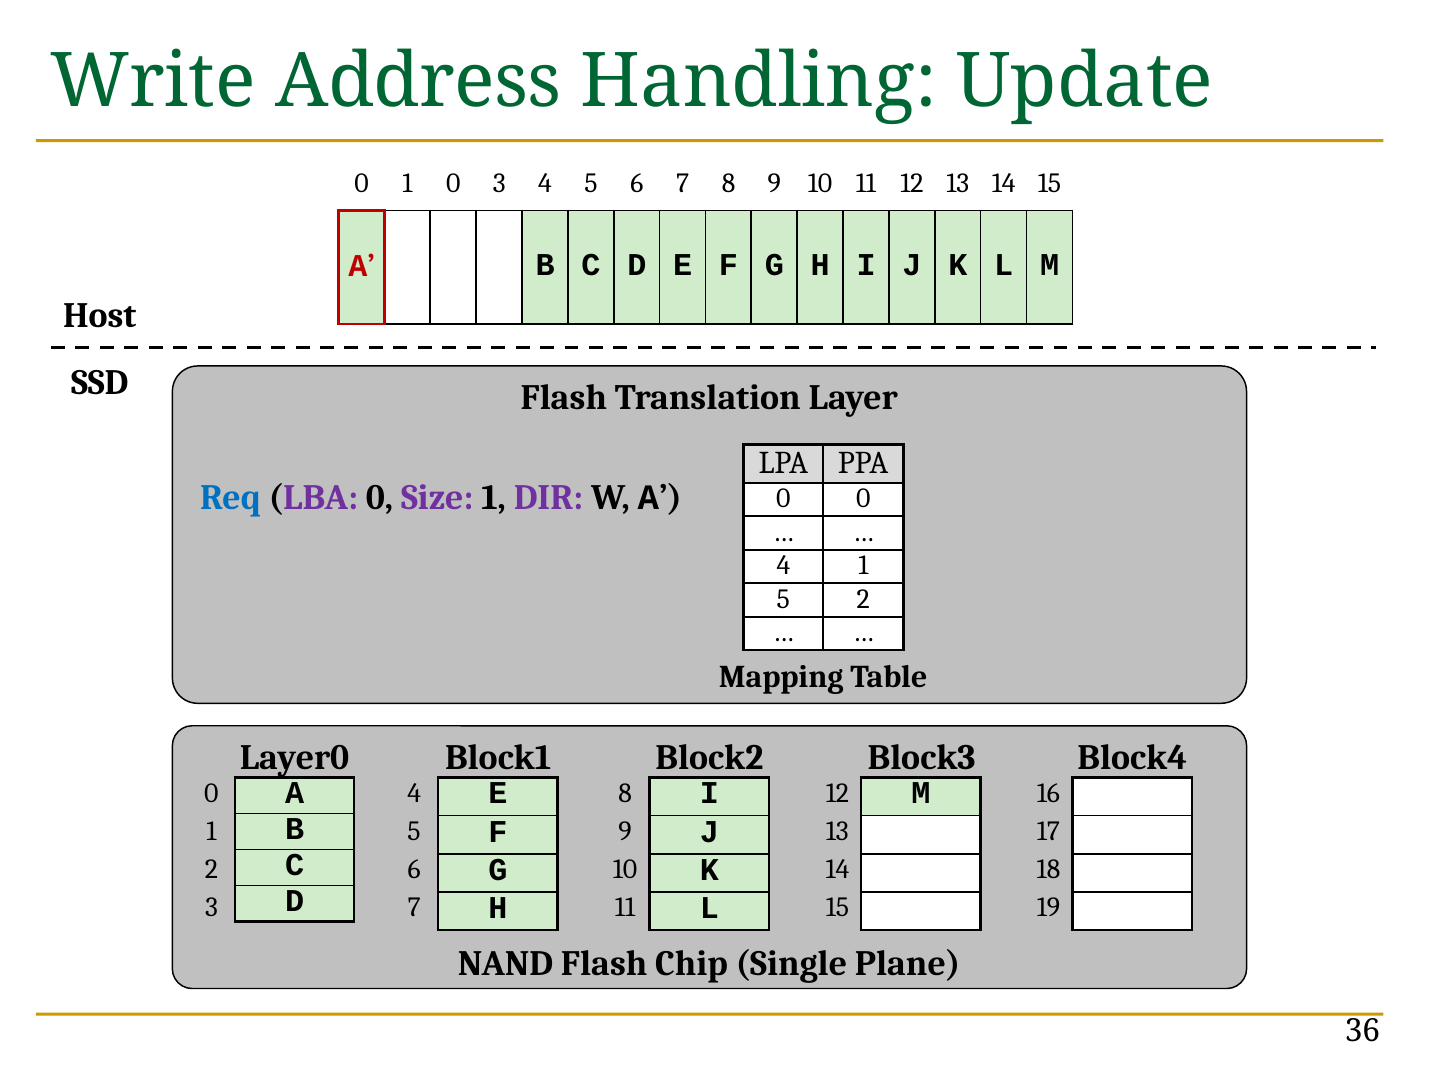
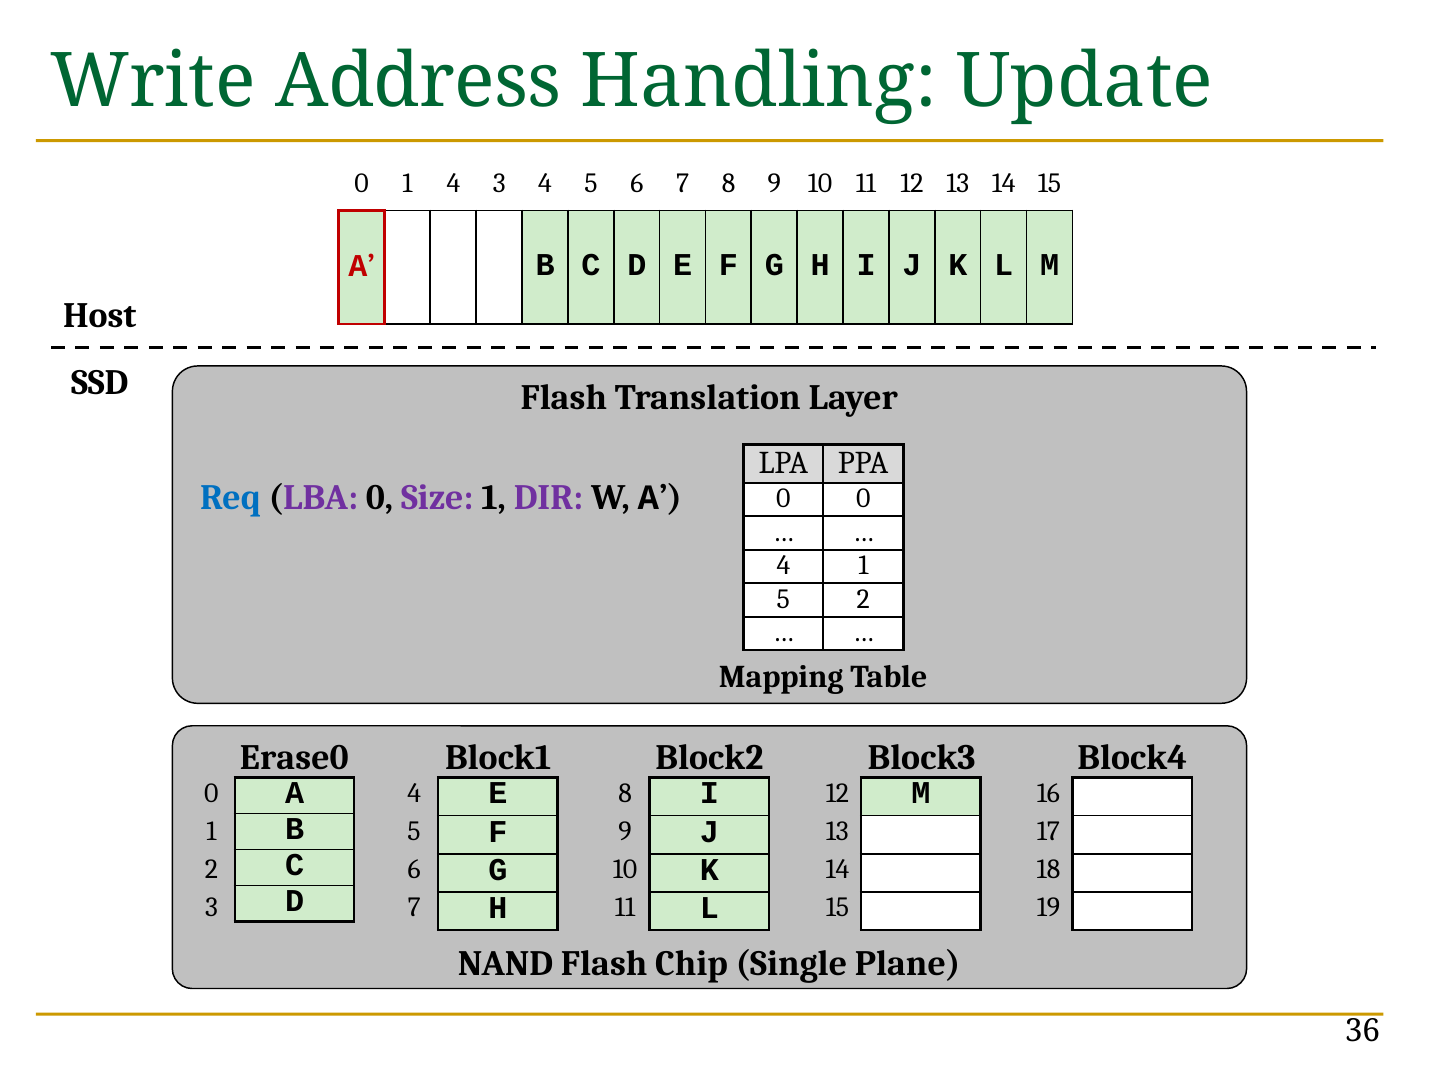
1 0: 0 -> 4 (453, 184)
Layer0: Layer0 -> Erase0 (294, 757)
